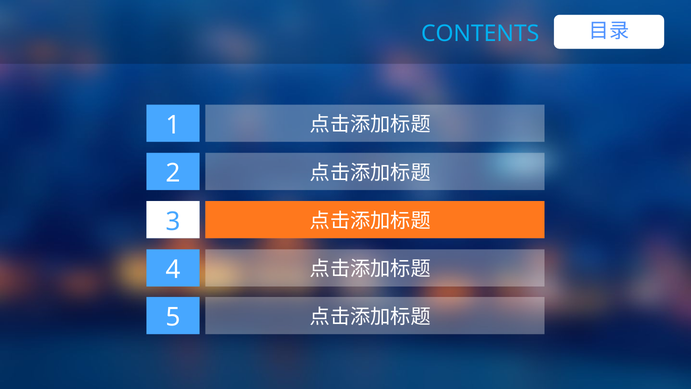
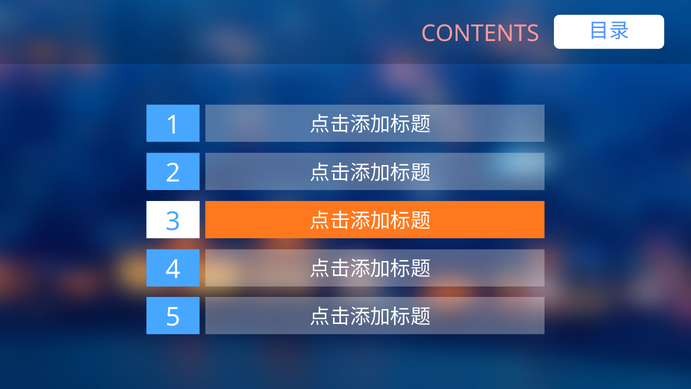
CONTENTS colour: light blue -> pink (480, 34)
